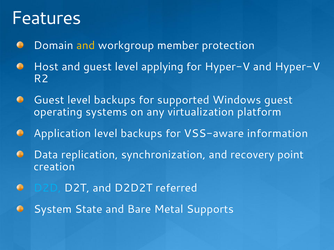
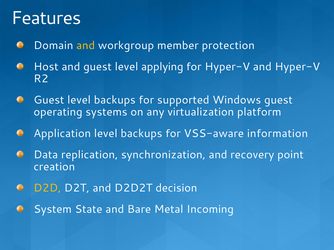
D2D colour: light blue -> yellow (47, 188)
referred: referred -> decision (176, 188)
Supports: Supports -> Incoming (210, 210)
